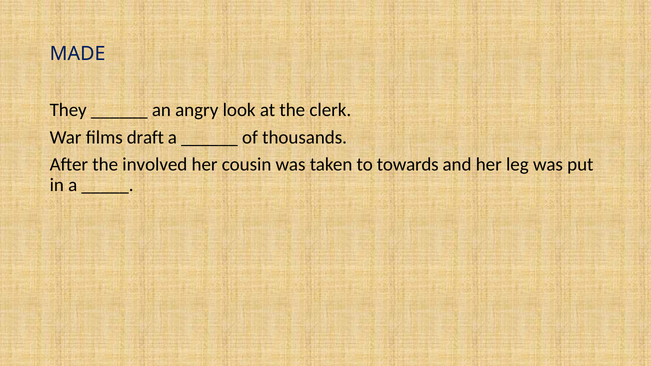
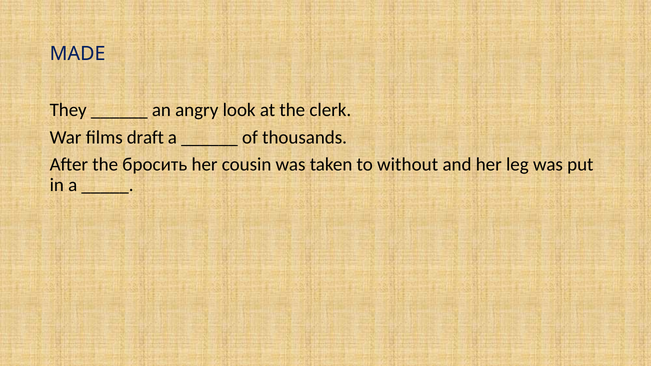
involved: involved -> бросить (155, 165)
towards: towards -> without (408, 165)
